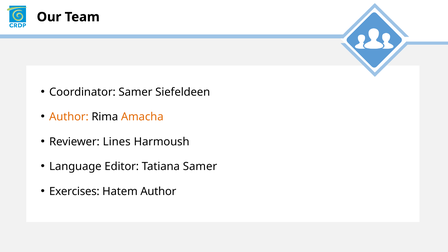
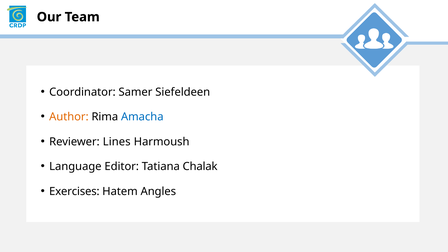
Amacha colour: orange -> blue (142, 117)
Tatiana Samer: Samer -> Chalak (200, 167)
Hatem Author: Author -> Angles (158, 191)
